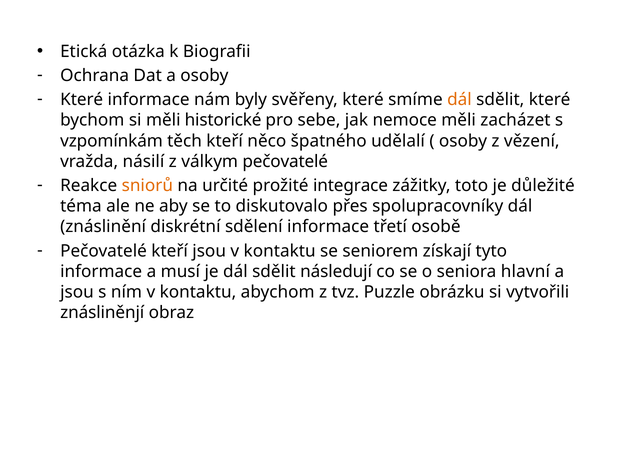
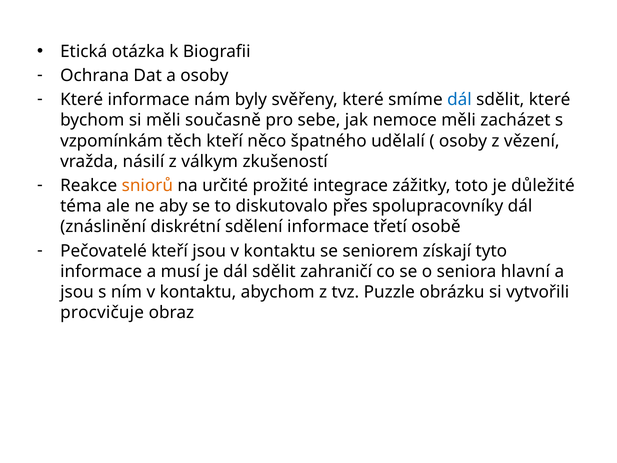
dál colour: orange -> blue (459, 100)
historické: historické -> současně (223, 120)
válkym pečovatelé: pečovatelé -> zkušeností (285, 161)
následují: následují -> zahraničí (336, 271)
znásliněnjí: znásliněnjí -> procvičuje (102, 313)
